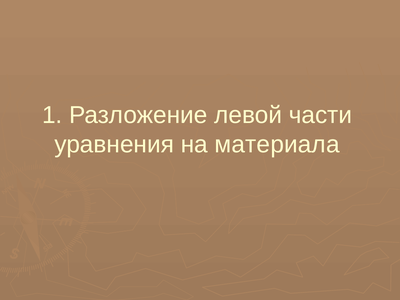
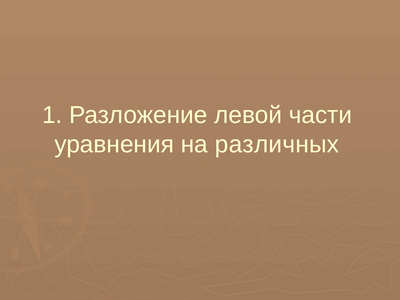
материала: материала -> различных (277, 144)
